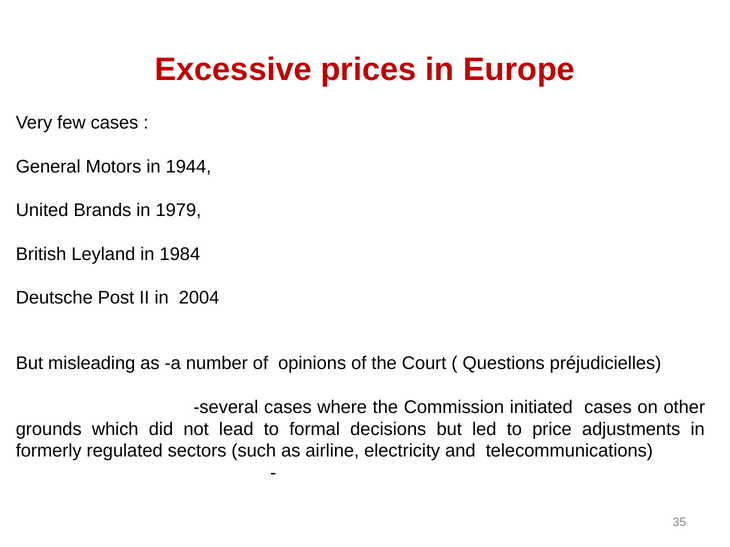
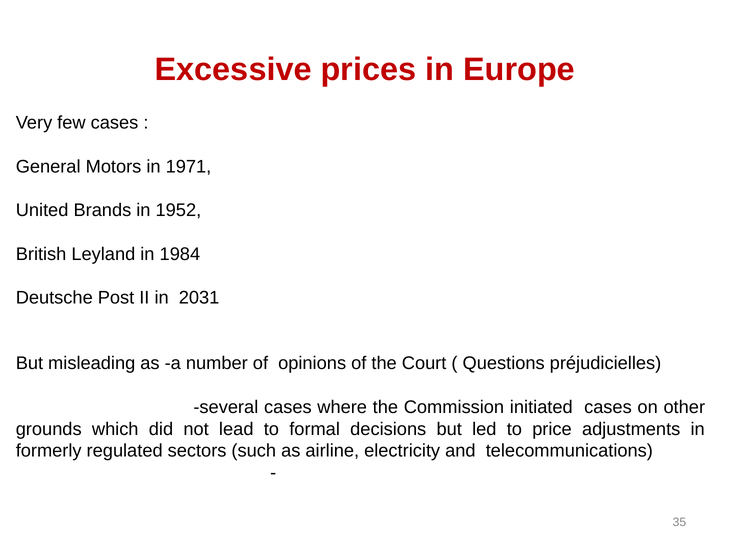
1944: 1944 -> 1971 (188, 167)
1979: 1979 -> 1952 (178, 210)
2004: 2004 -> 2031 (199, 298)
